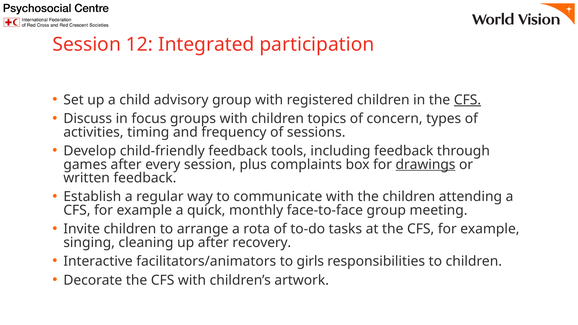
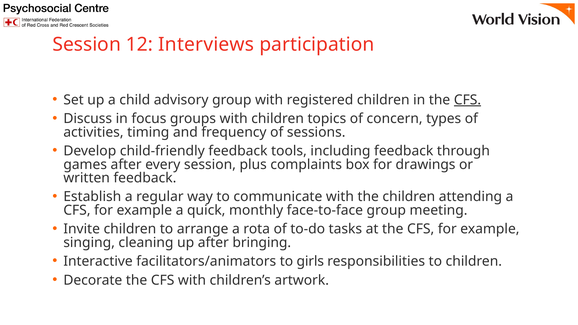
Integrated: Integrated -> Interviews (206, 45)
drawings underline: present -> none (426, 165)
recovery: recovery -> bringing (262, 243)
